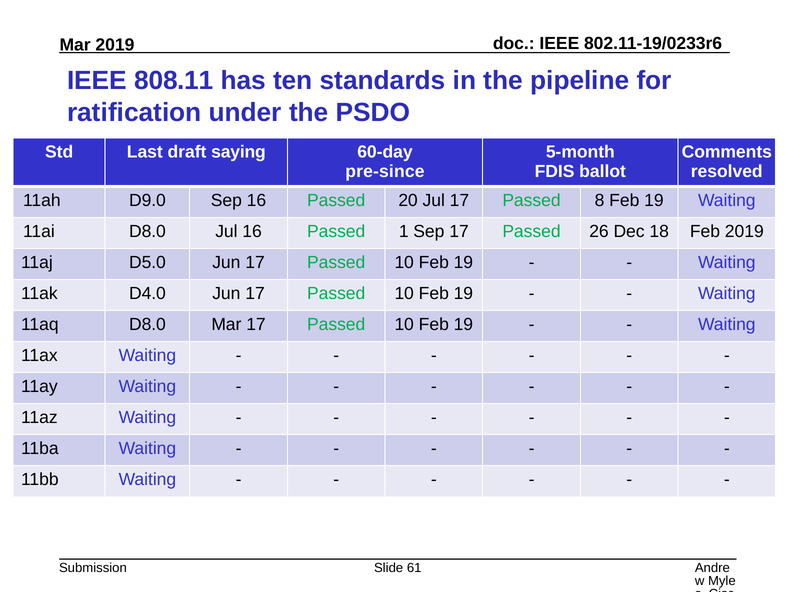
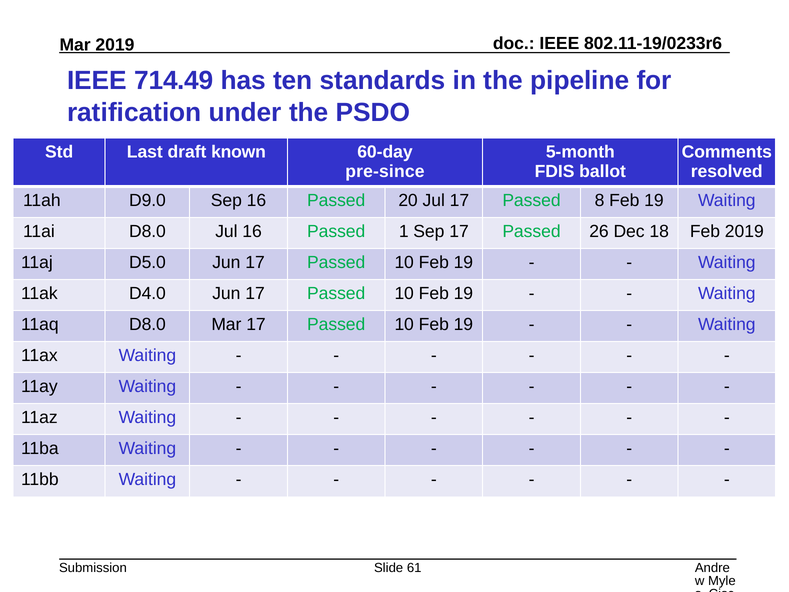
808.11: 808.11 -> 714.49 (174, 81)
saying: saying -> known (239, 152)
